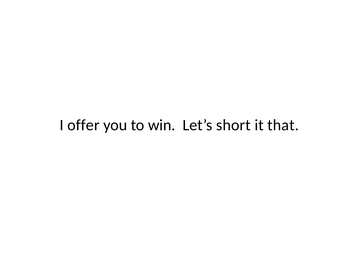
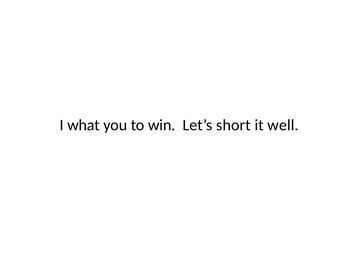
offer: offer -> what (84, 125)
that: that -> well (283, 125)
